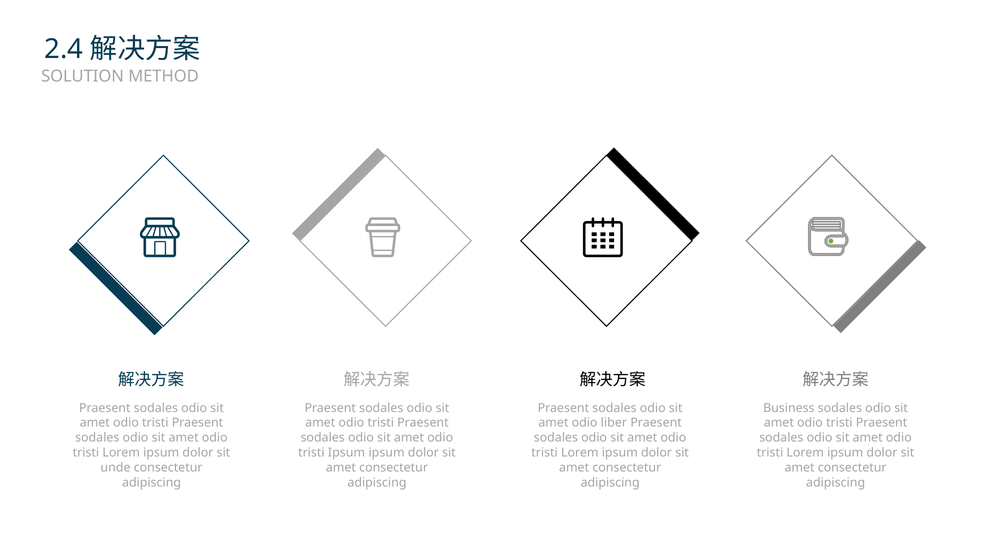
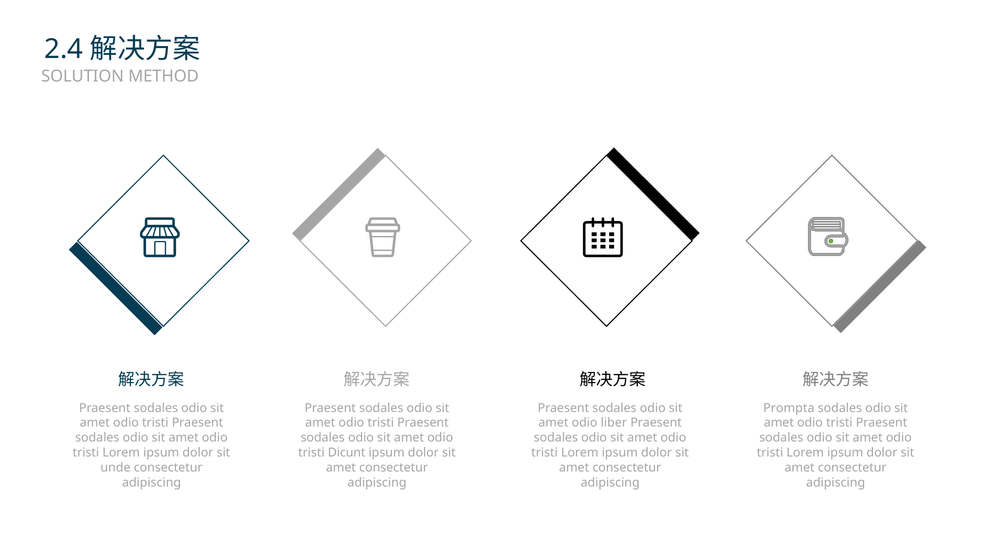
Business: Business -> Prompta (789, 408)
tristi Ipsum: Ipsum -> Dicunt (347, 453)
